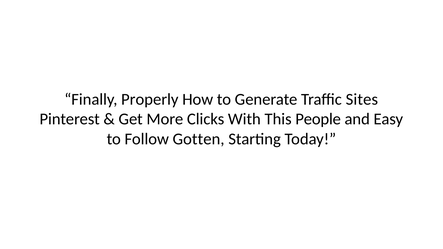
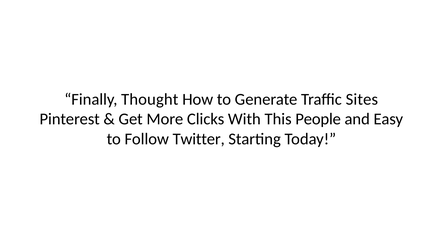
Properly: Properly -> Thought (150, 99)
Gotten: Gotten -> Twitter (199, 139)
